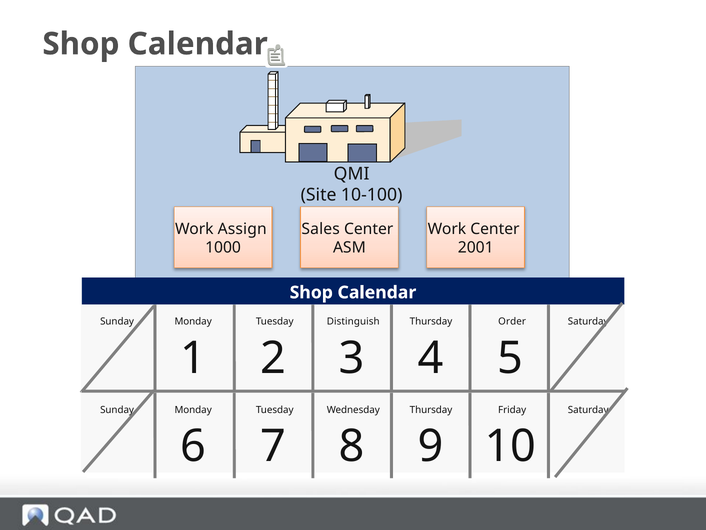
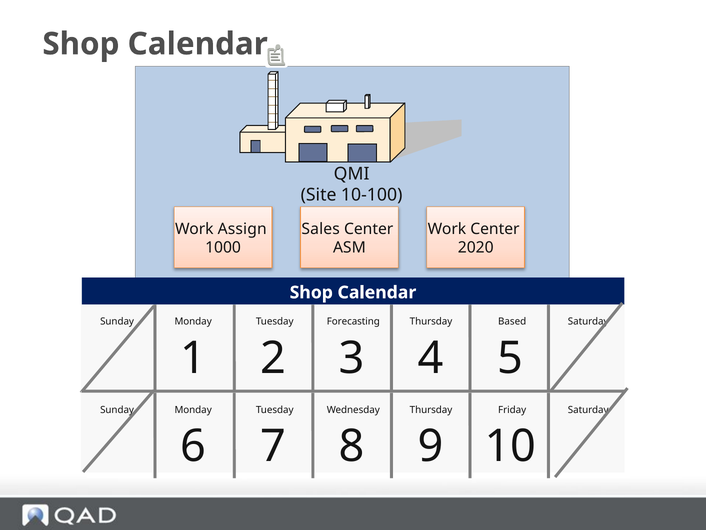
2001: 2001 -> 2020 (476, 247)
Distinguish: Distinguish -> Forecasting (353, 321)
Order: Order -> Based (512, 321)
